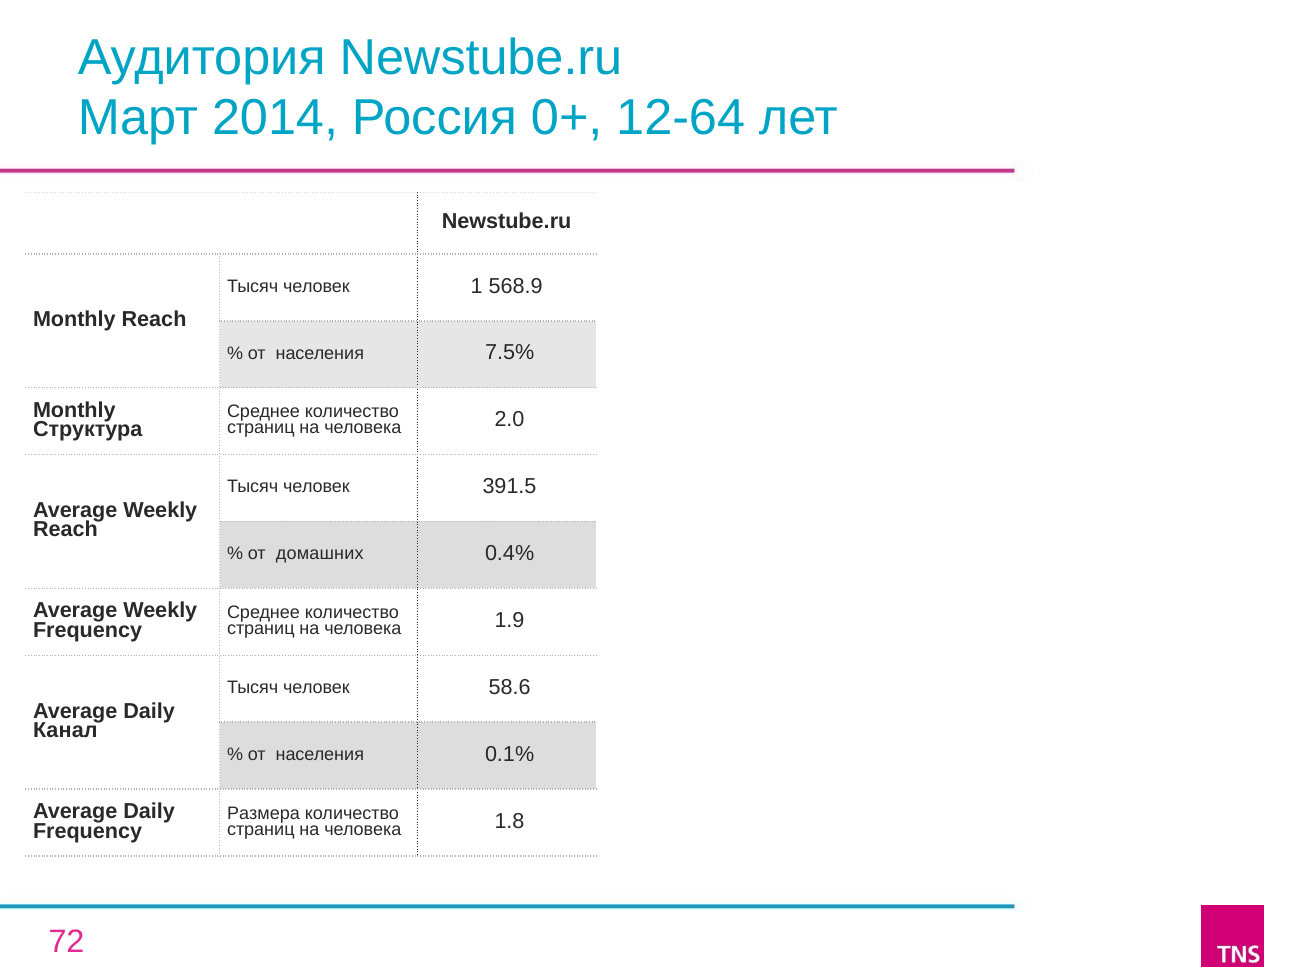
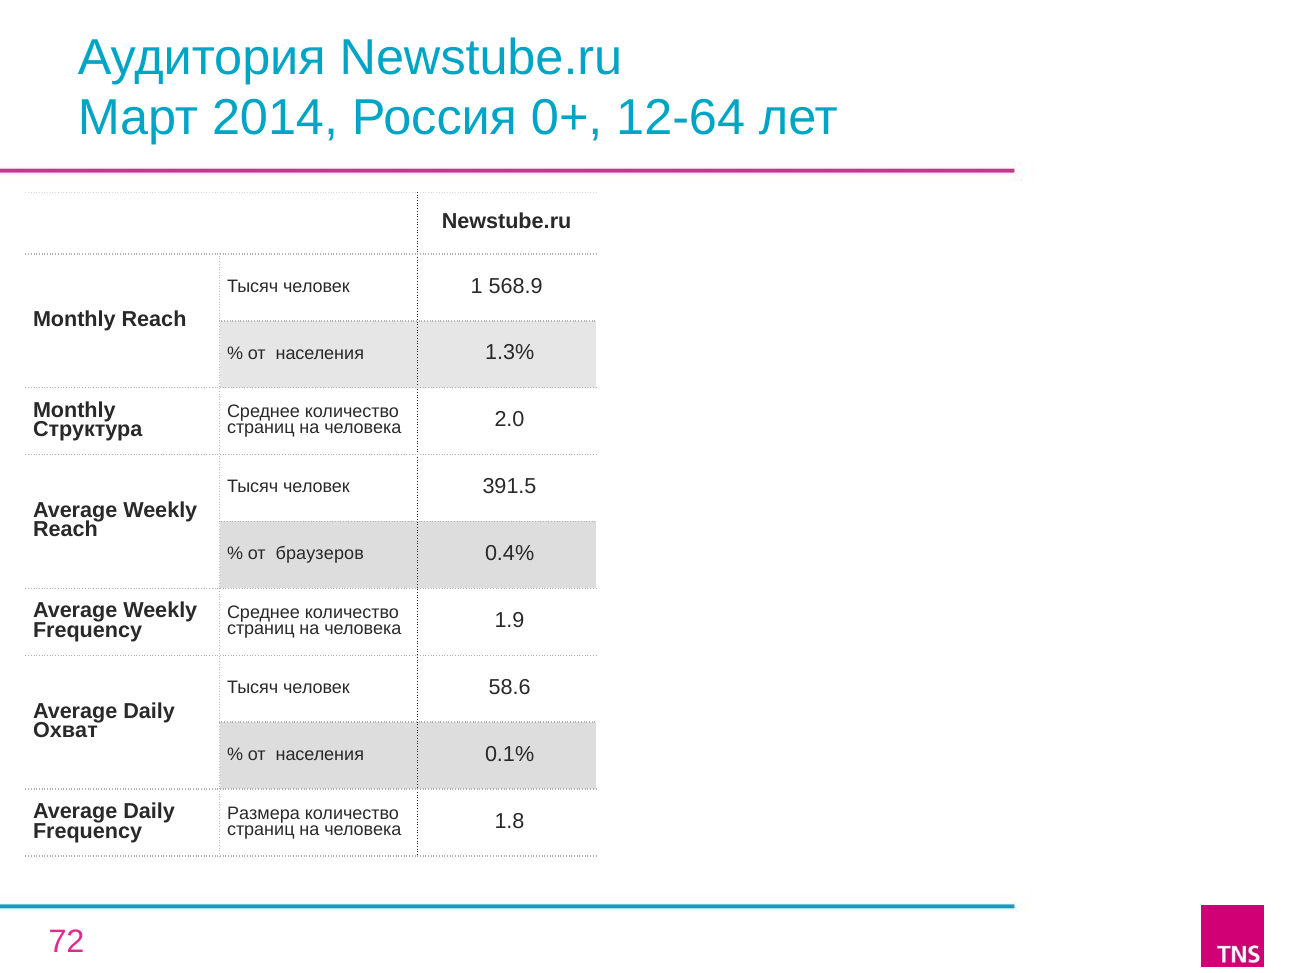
7.5%: 7.5% -> 1.3% (510, 353)
домашних: домашних -> браузеров (320, 554)
Канал: Канал -> Охват (65, 730)
